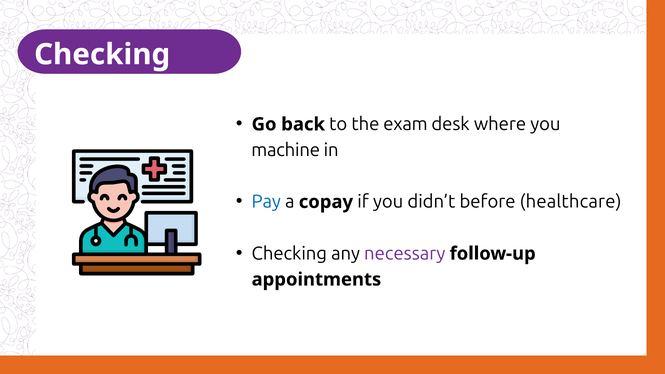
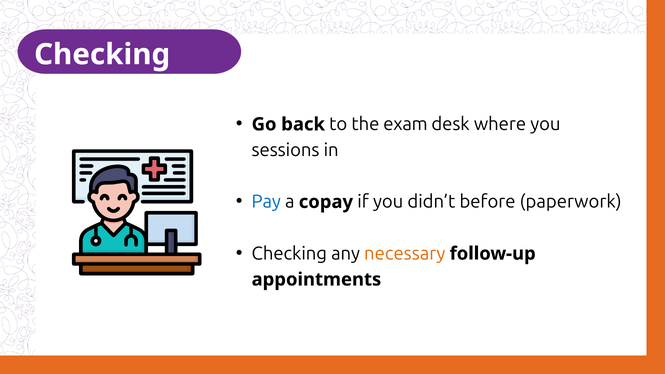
machine: machine -> sessions (286, 150)
healthcare: healthcare -> paperwork (571, 202)
necessary colour: purple -> orange (405, 254)
